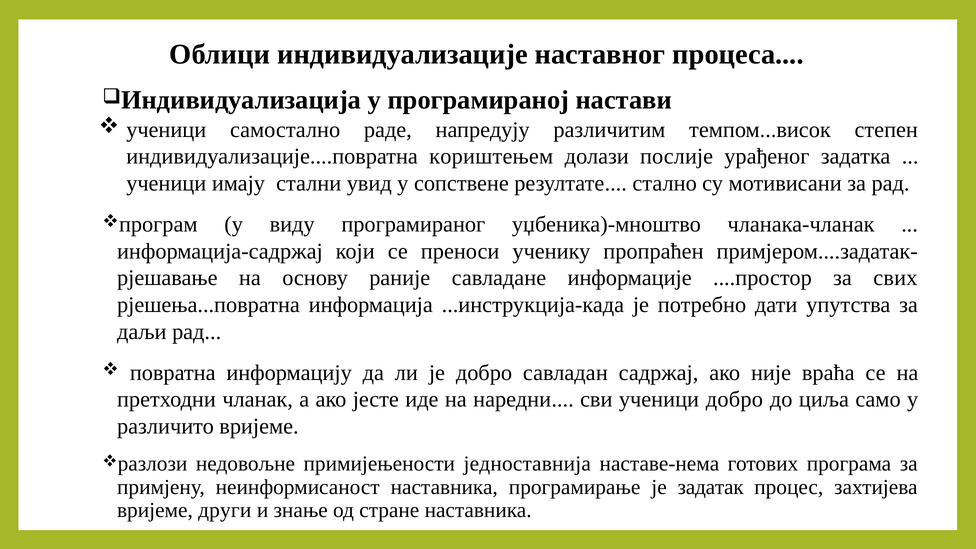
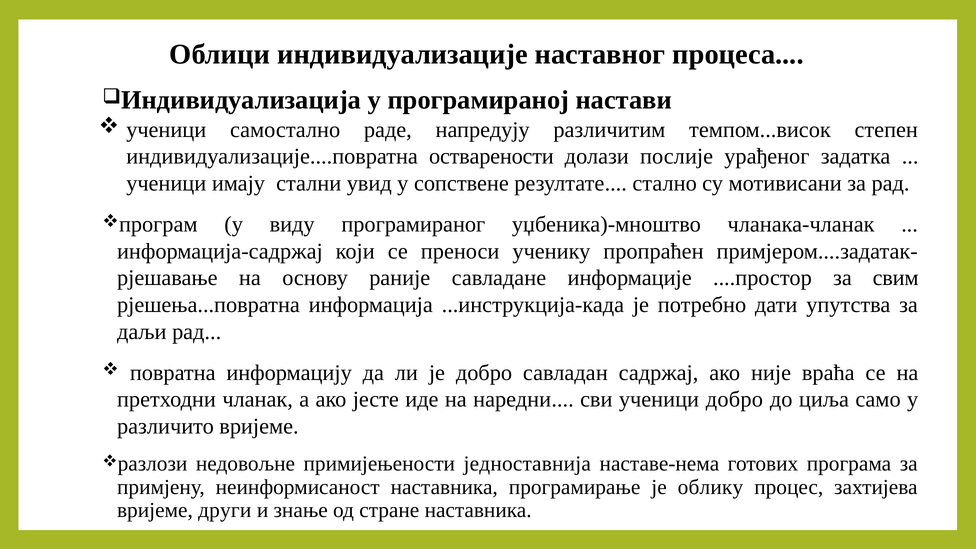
кориштењем: кориштењем -> остварености (491, 156)
свих: свих -> свим (896, 278)
задатак: задатак -> облику (710, 487)
